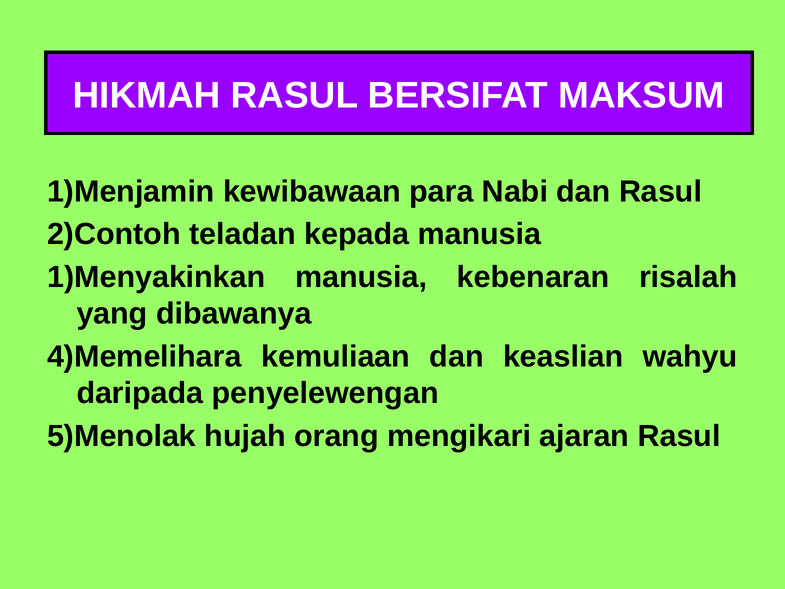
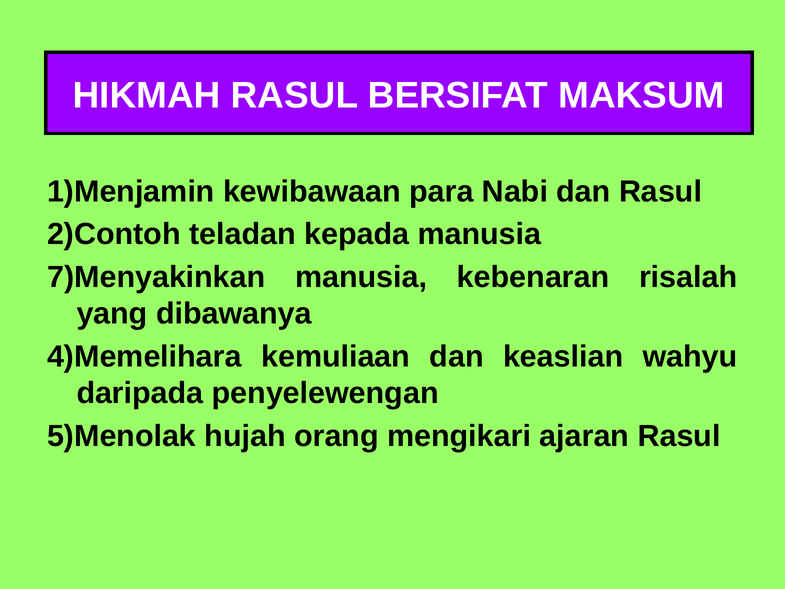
1)Menyakinkan: 1)Menyakinkan -> 7)Menyakinkan (156, 277)
